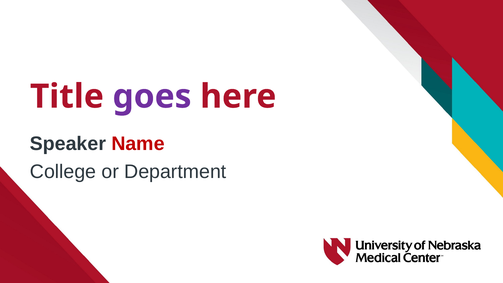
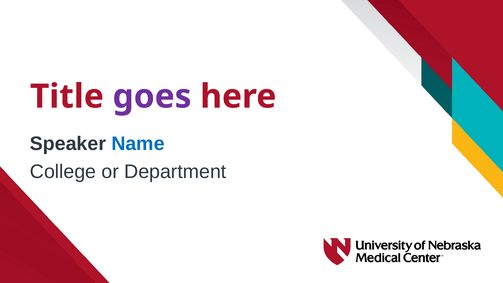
Name colour: red -> blue (138, 144)
